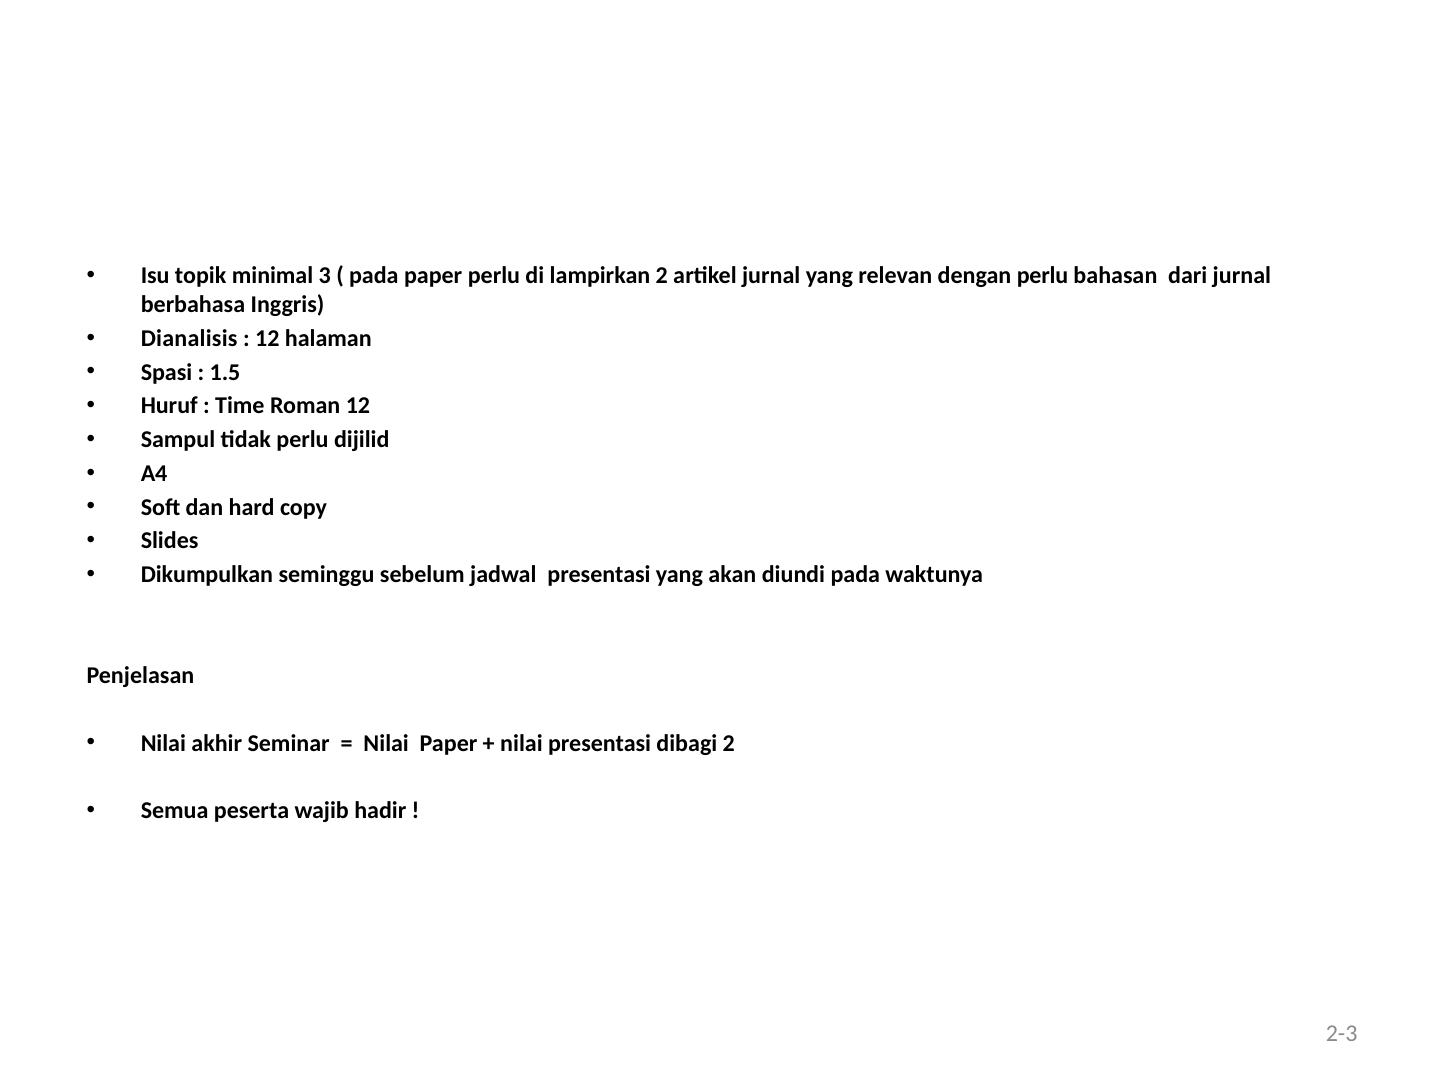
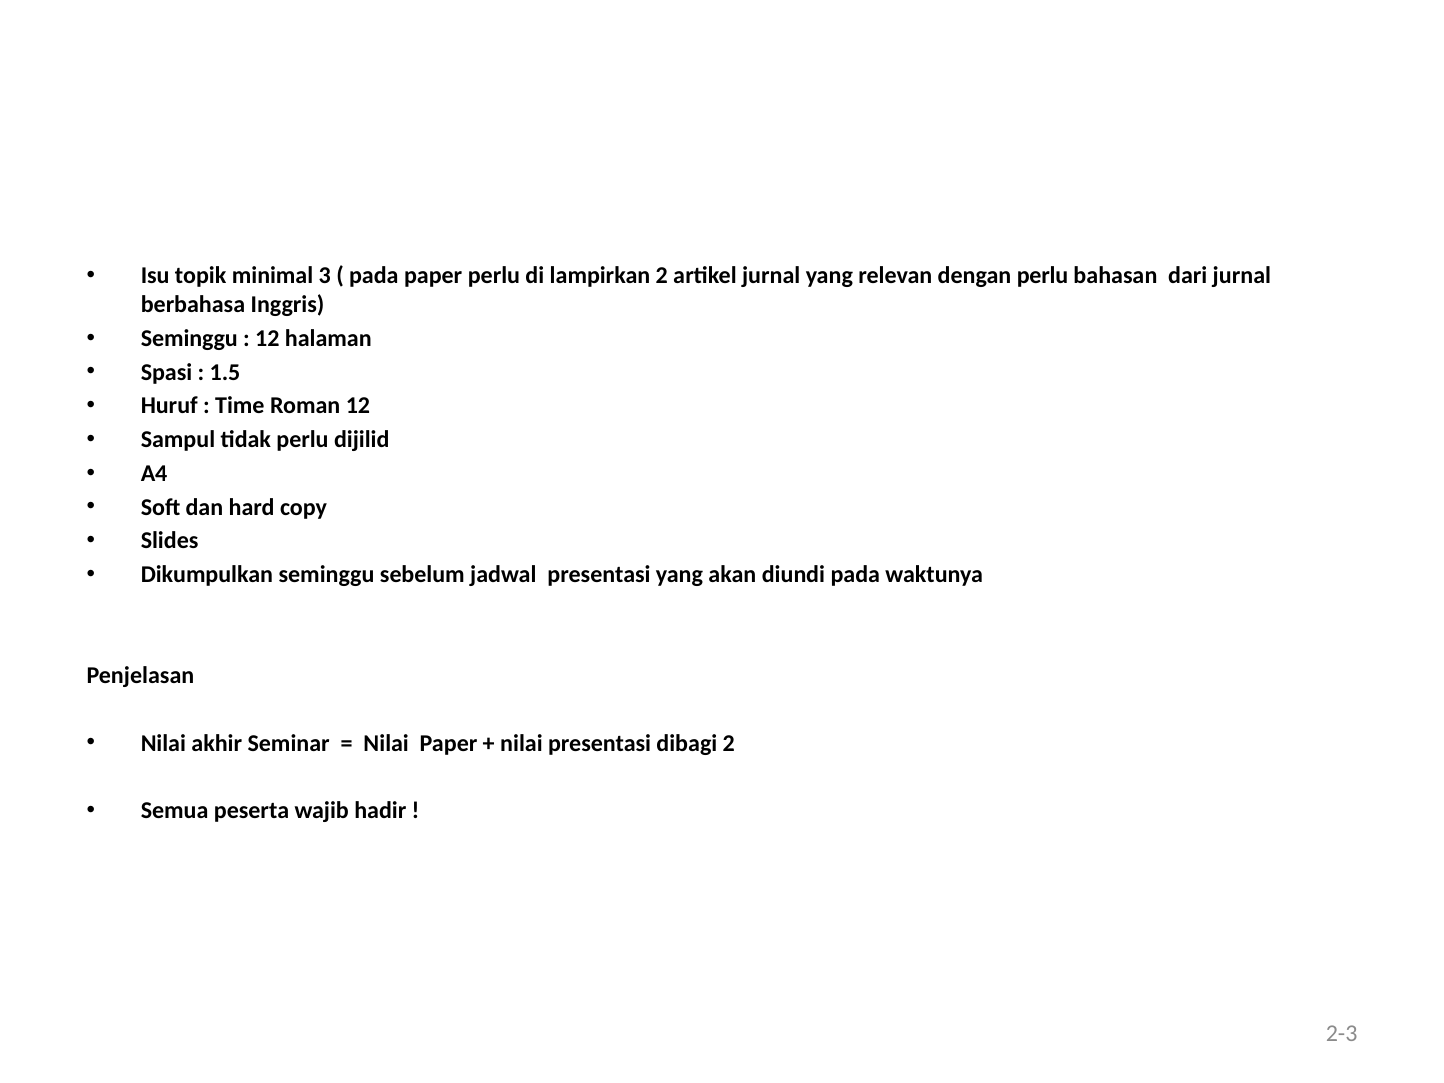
Dianalisis: Dianalisis -> Seminggu (189, 339)
